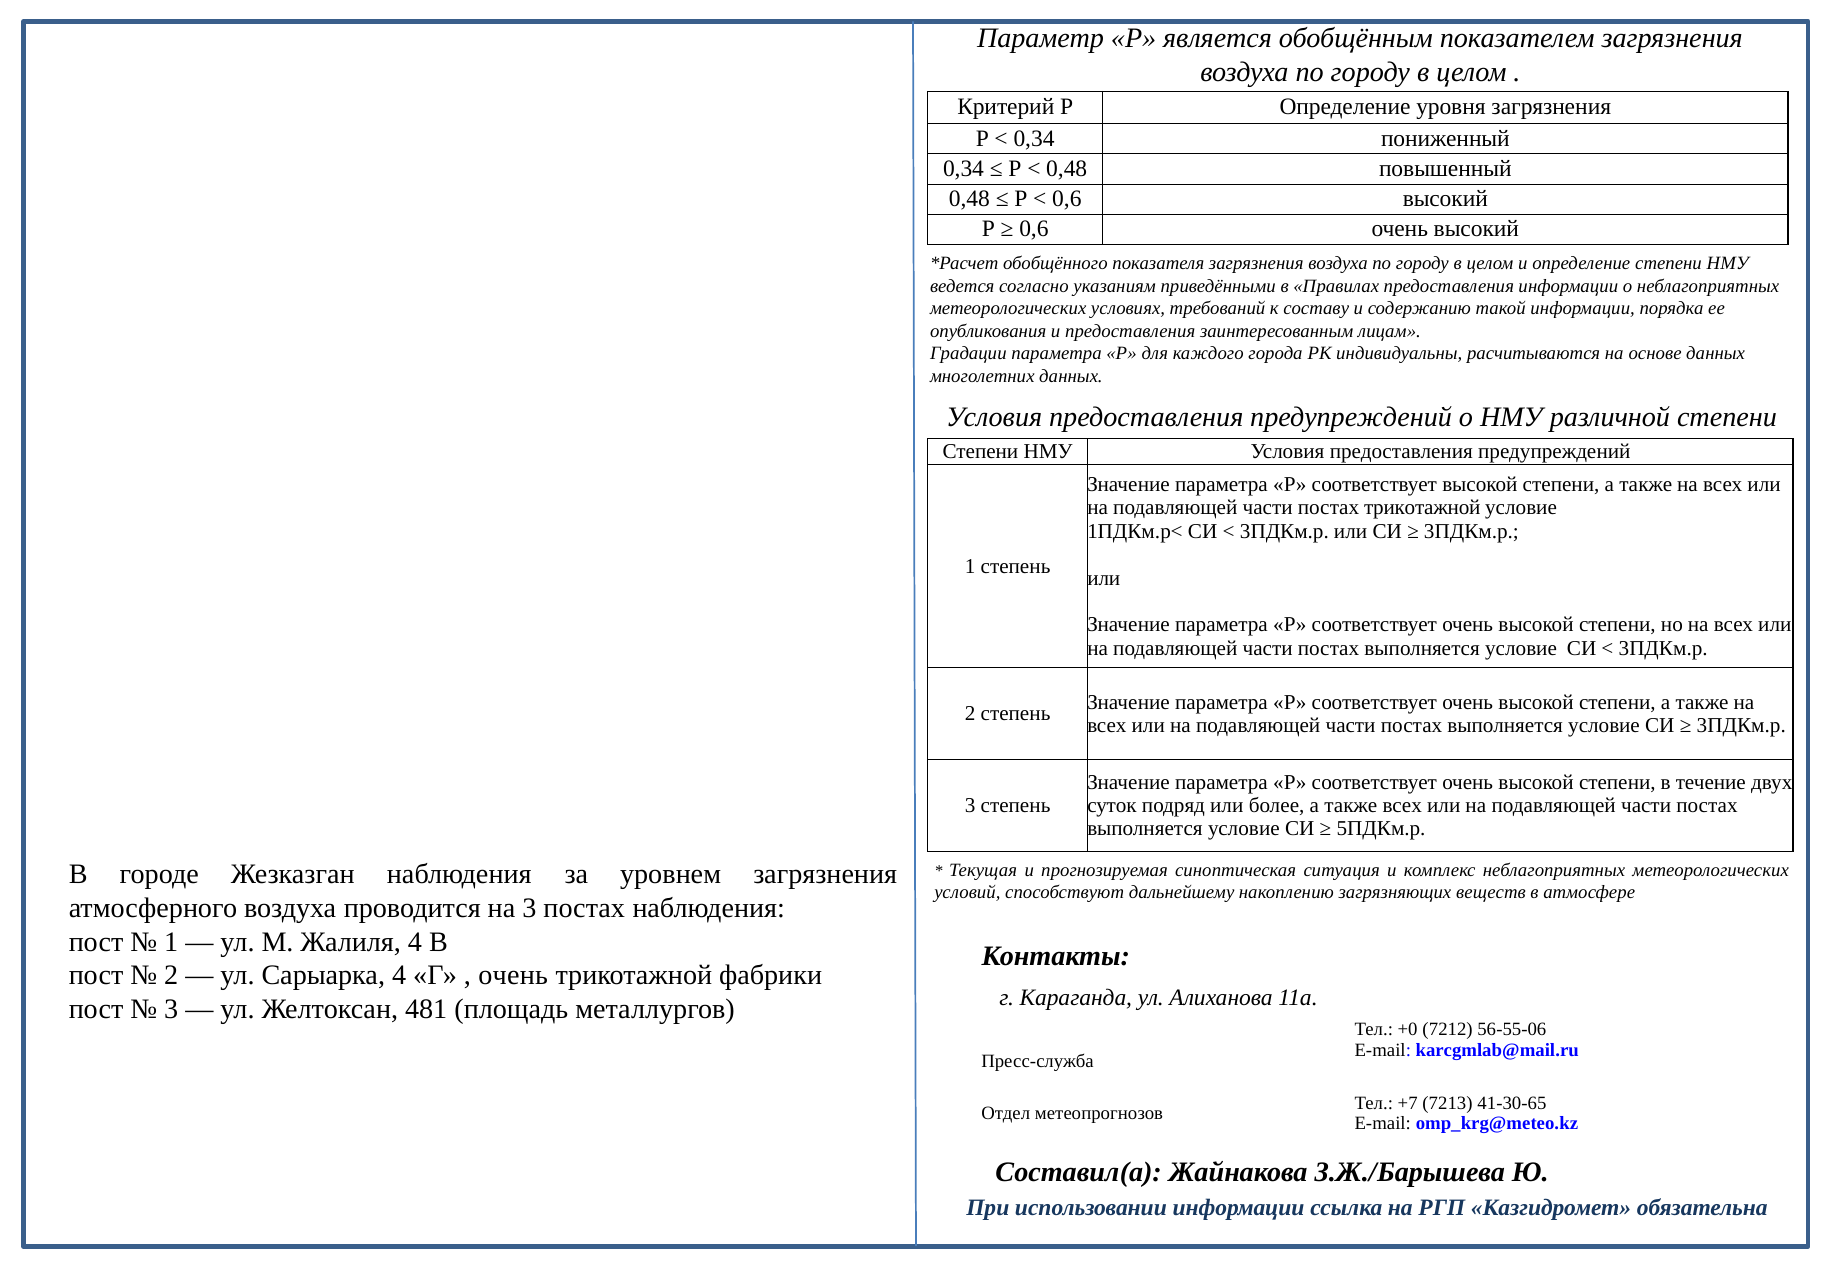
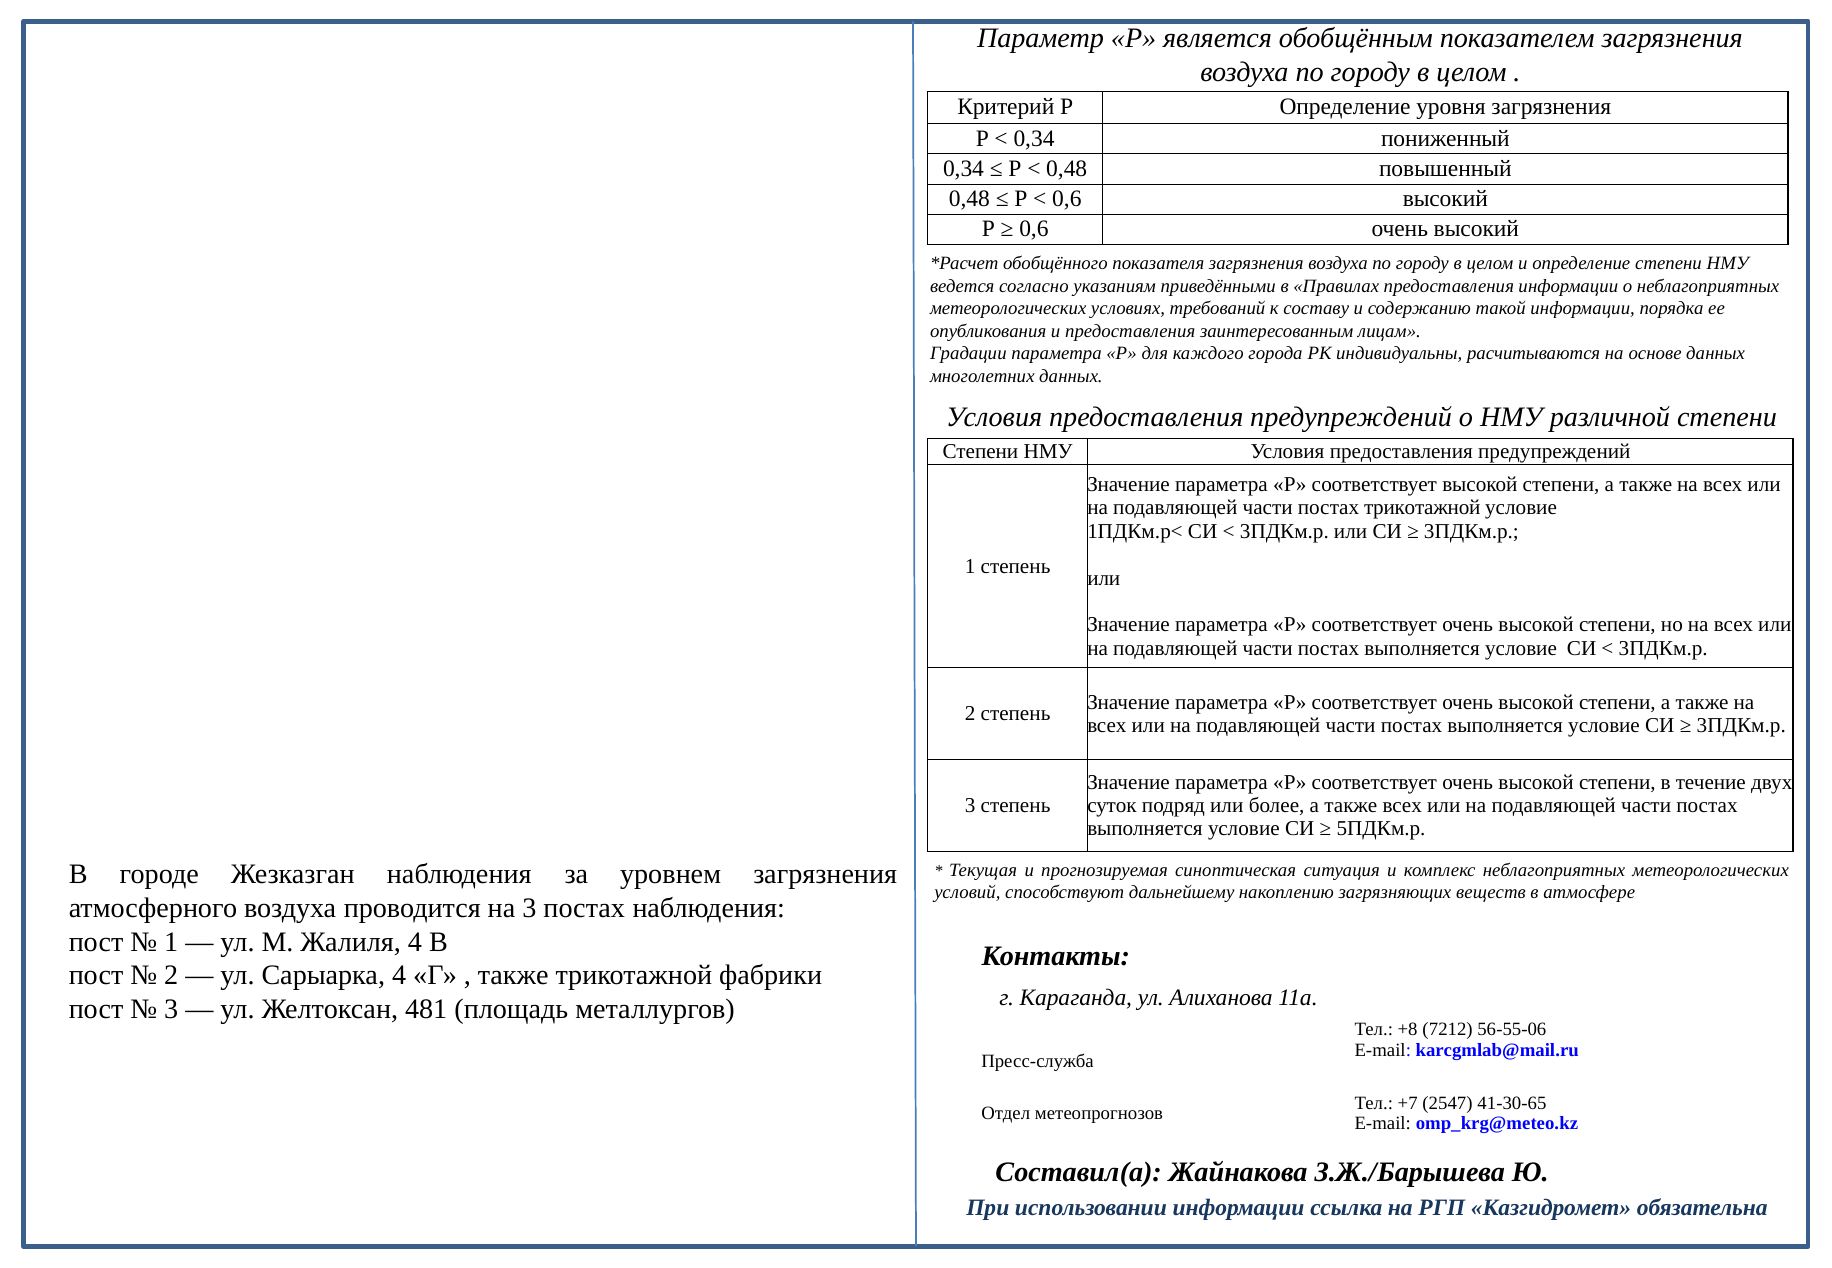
очень: очень -> также (513, 976)
+0: +0 -> +8 (1408, 1030)
7213: 7213 -> 2547 (1448, 1103)
